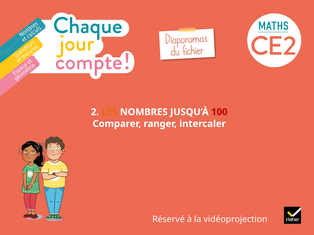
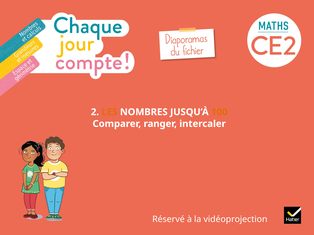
100 colour: red -> orange (219, 112)
